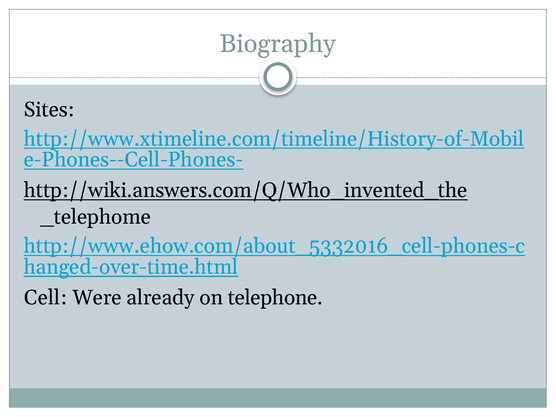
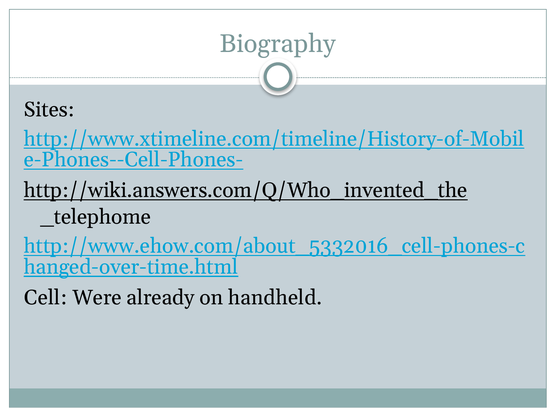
telephone: telephone -> handheld (275, 298)
